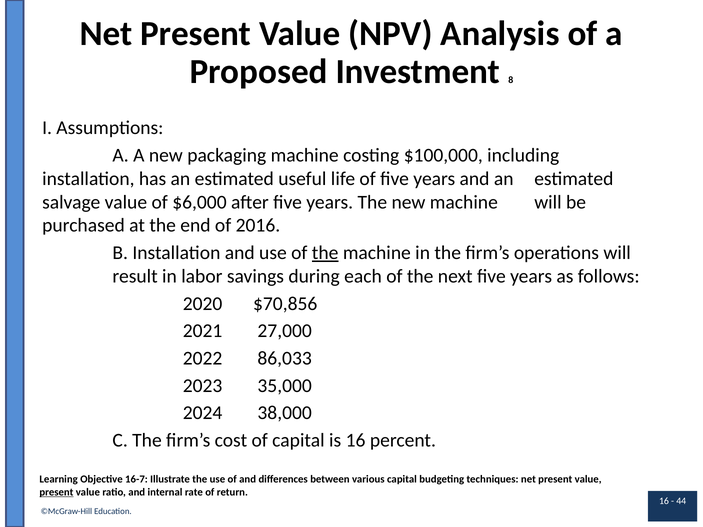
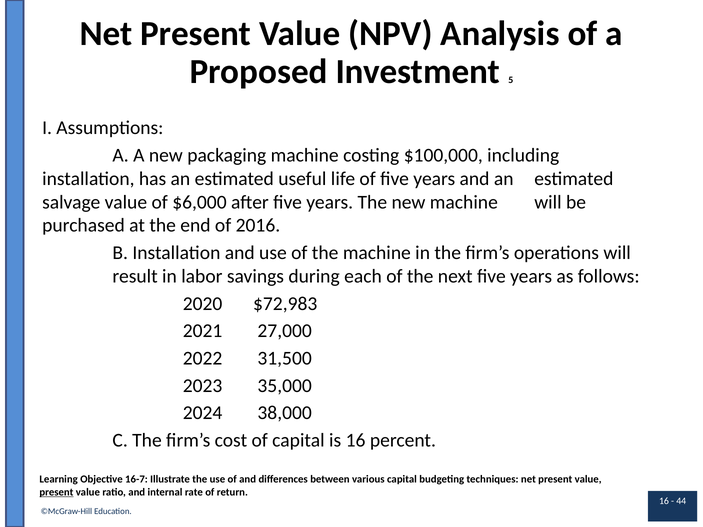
8: 8 -> 5 (511, 80)
the underline: present -> none (325, 253)
$70,856: $70,856 -> $72,983 (285, 304)
86,033: 86,033 -> 31,500 (285, 358)
